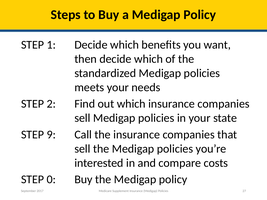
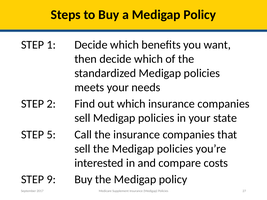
9: 9 -> 5 (51, 135)
0: 0 -> 9 (51, 180)
